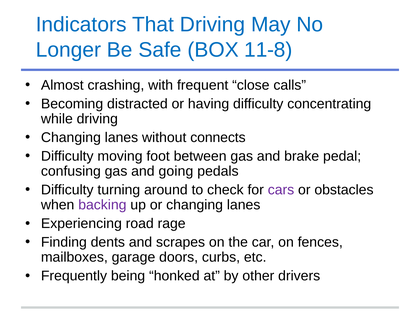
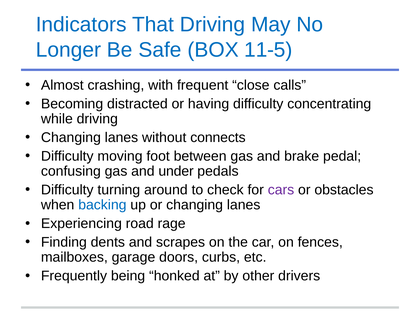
11-8: 11-8 -> 11-5 (268, 50)
going: going -> under (176, 171)
backing colour: purple -> blue (102, 205)
